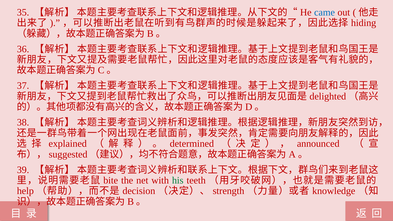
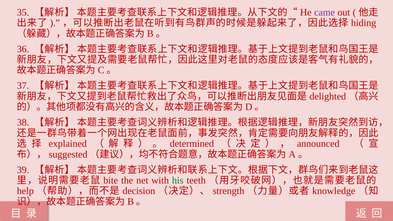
came colour: blue -> purple (325, 12)
